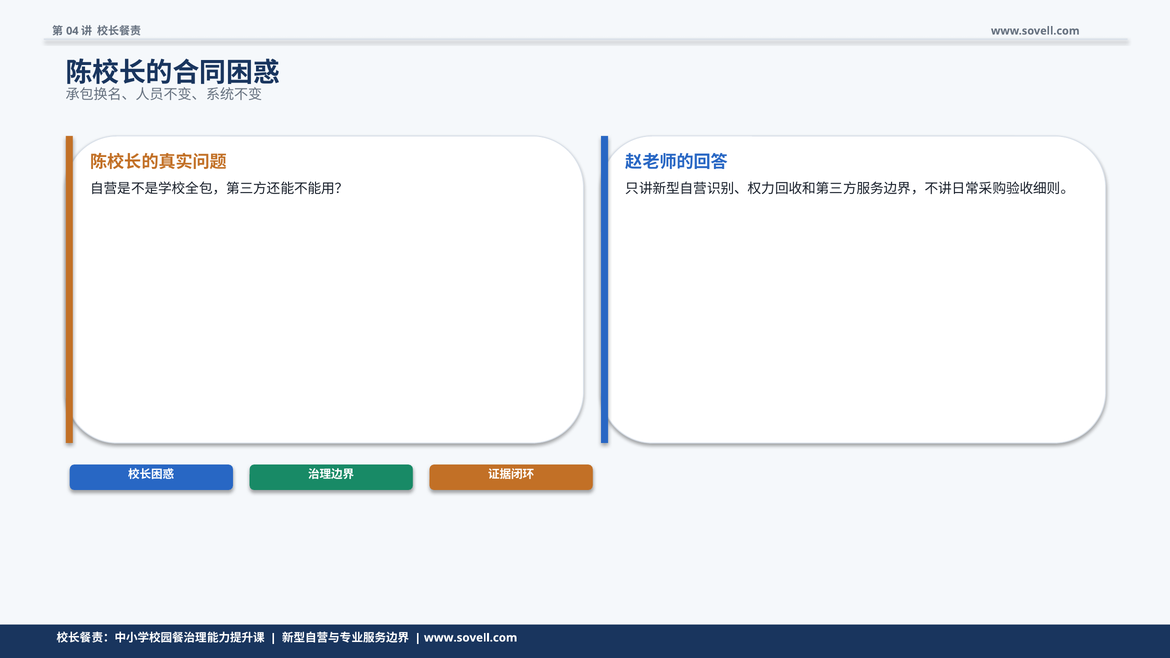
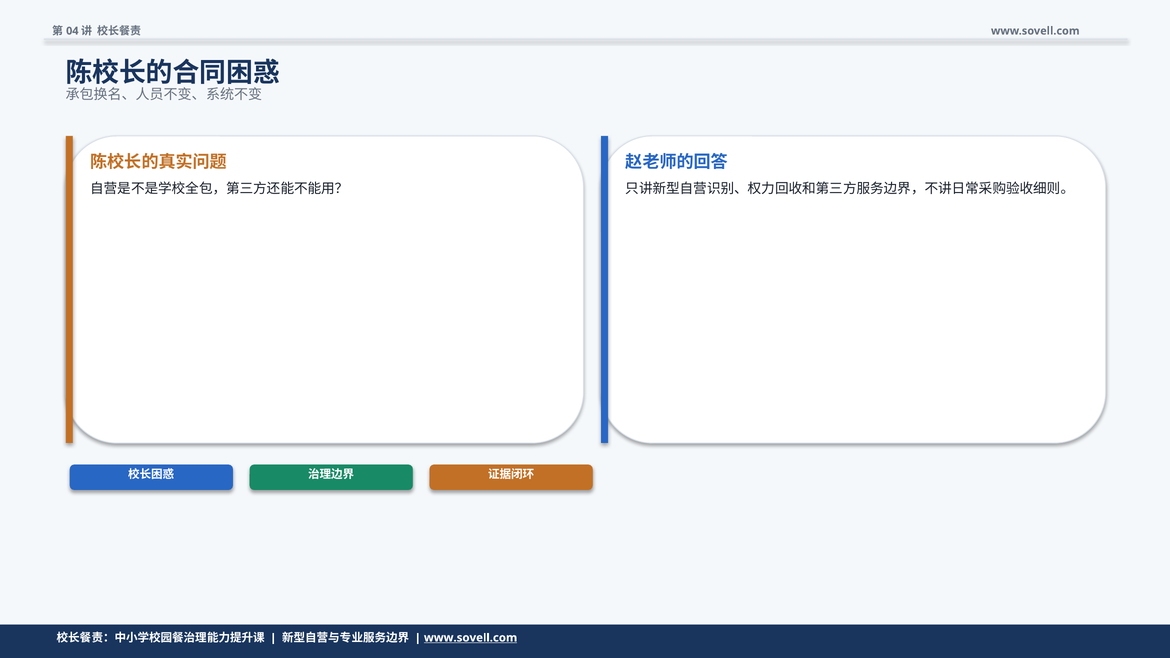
www.sovell.com underline: none -> present (471, 638)
